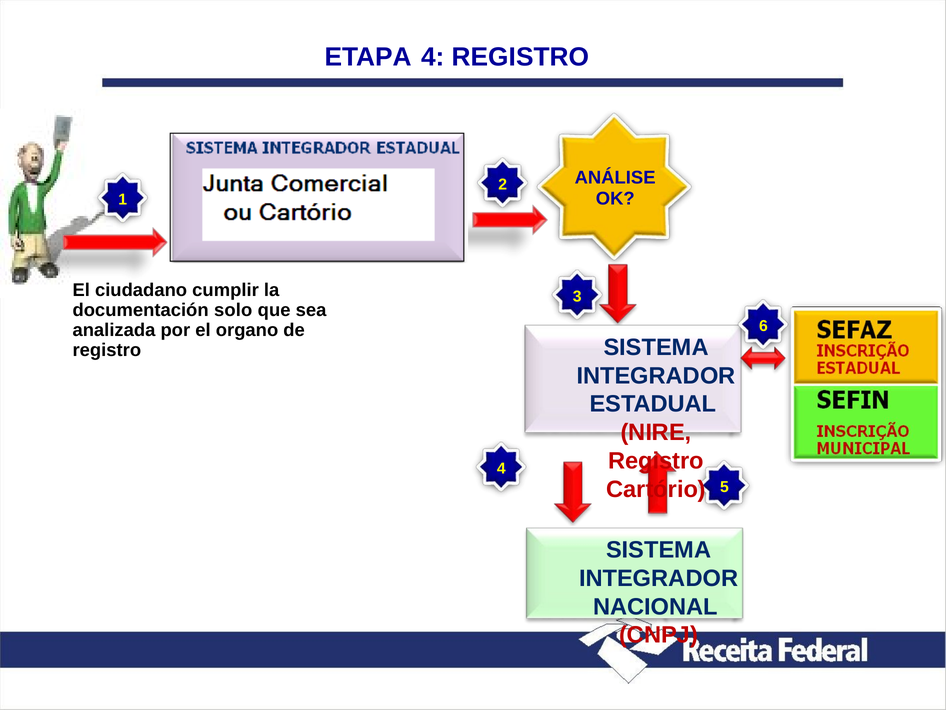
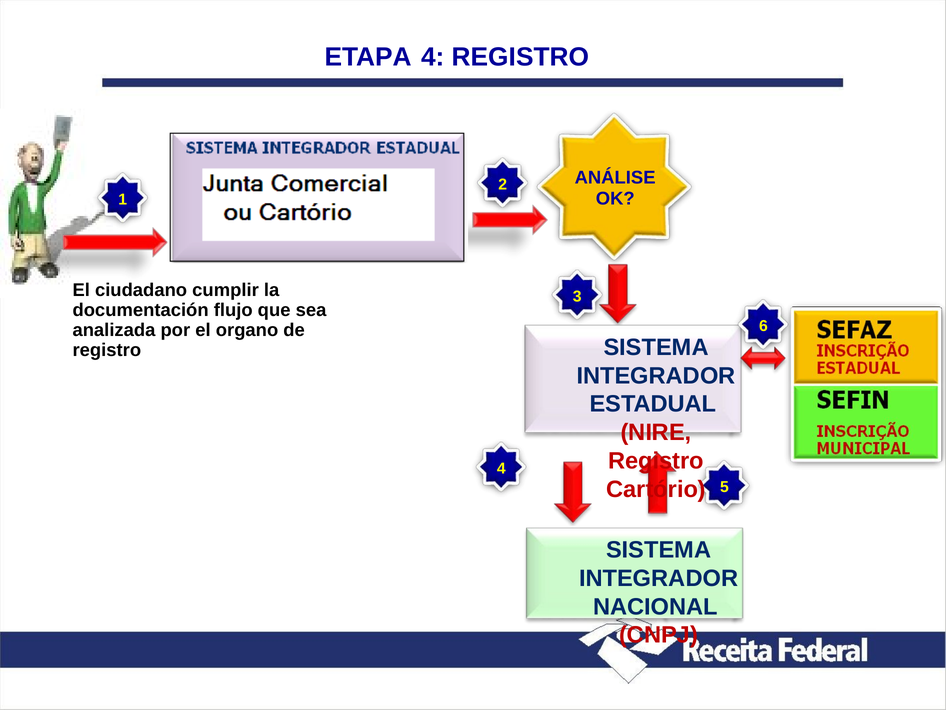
solo: solo -> flujo (233, 310)
